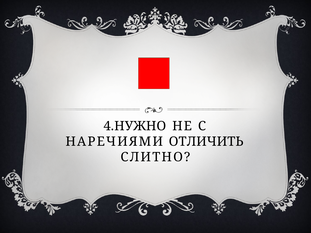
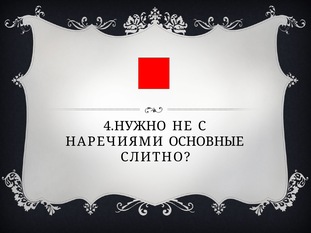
ОТЛИЧИТЬ: ОТЛИЧИТЬ -> ОСНОВНЫЕ (206, 142)
